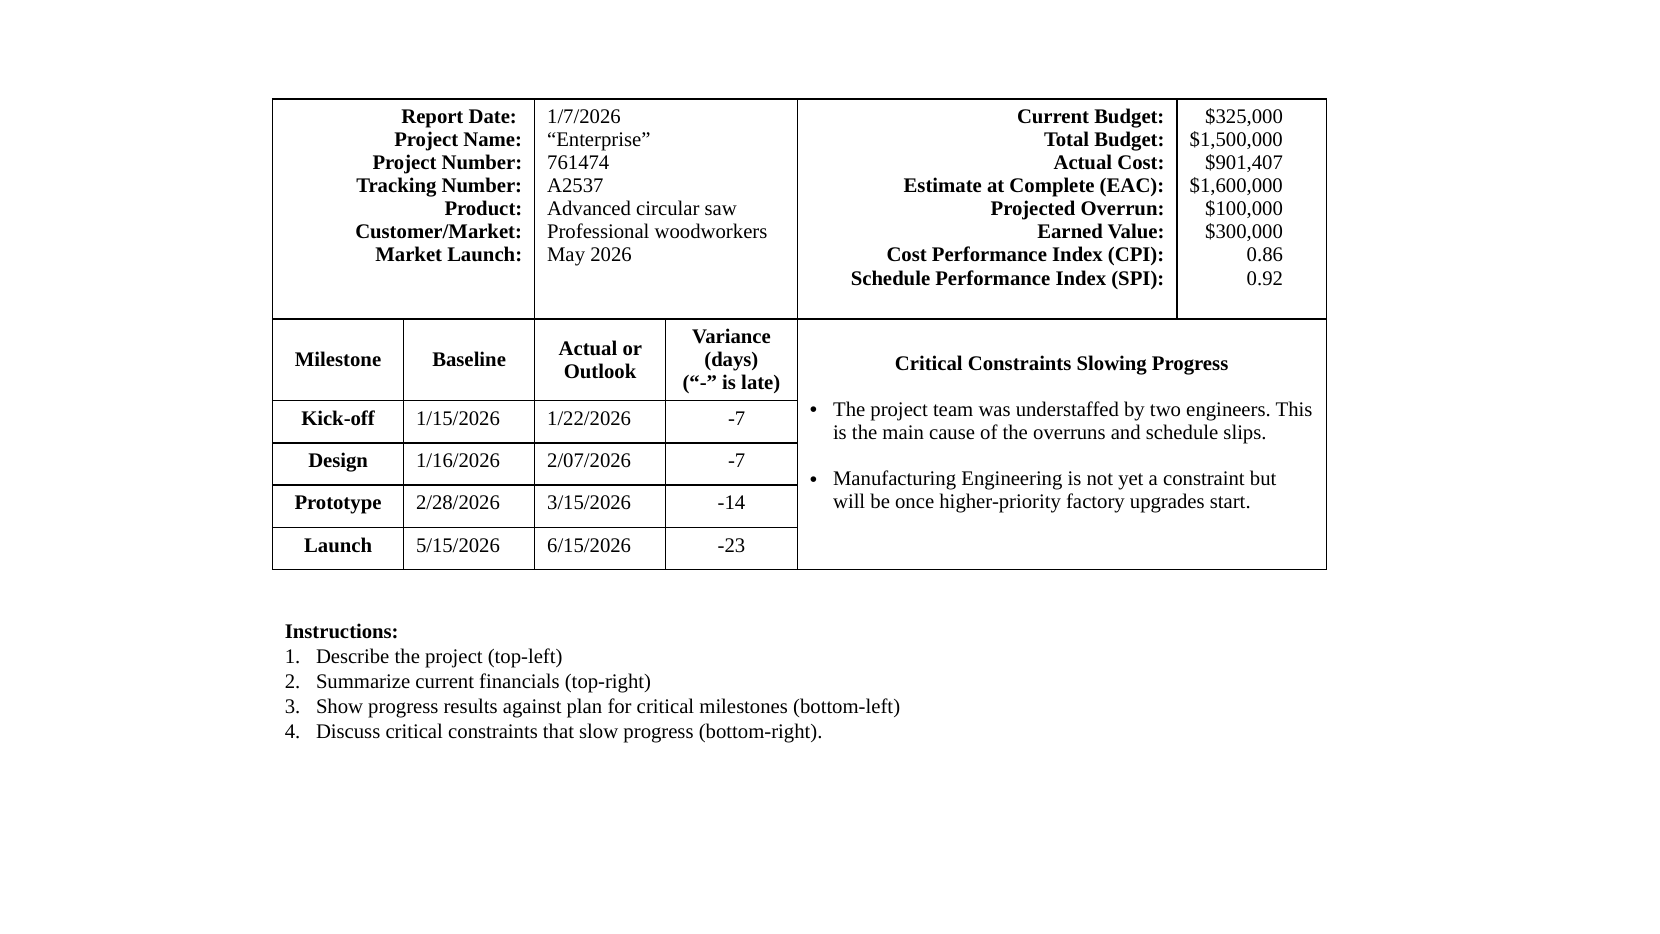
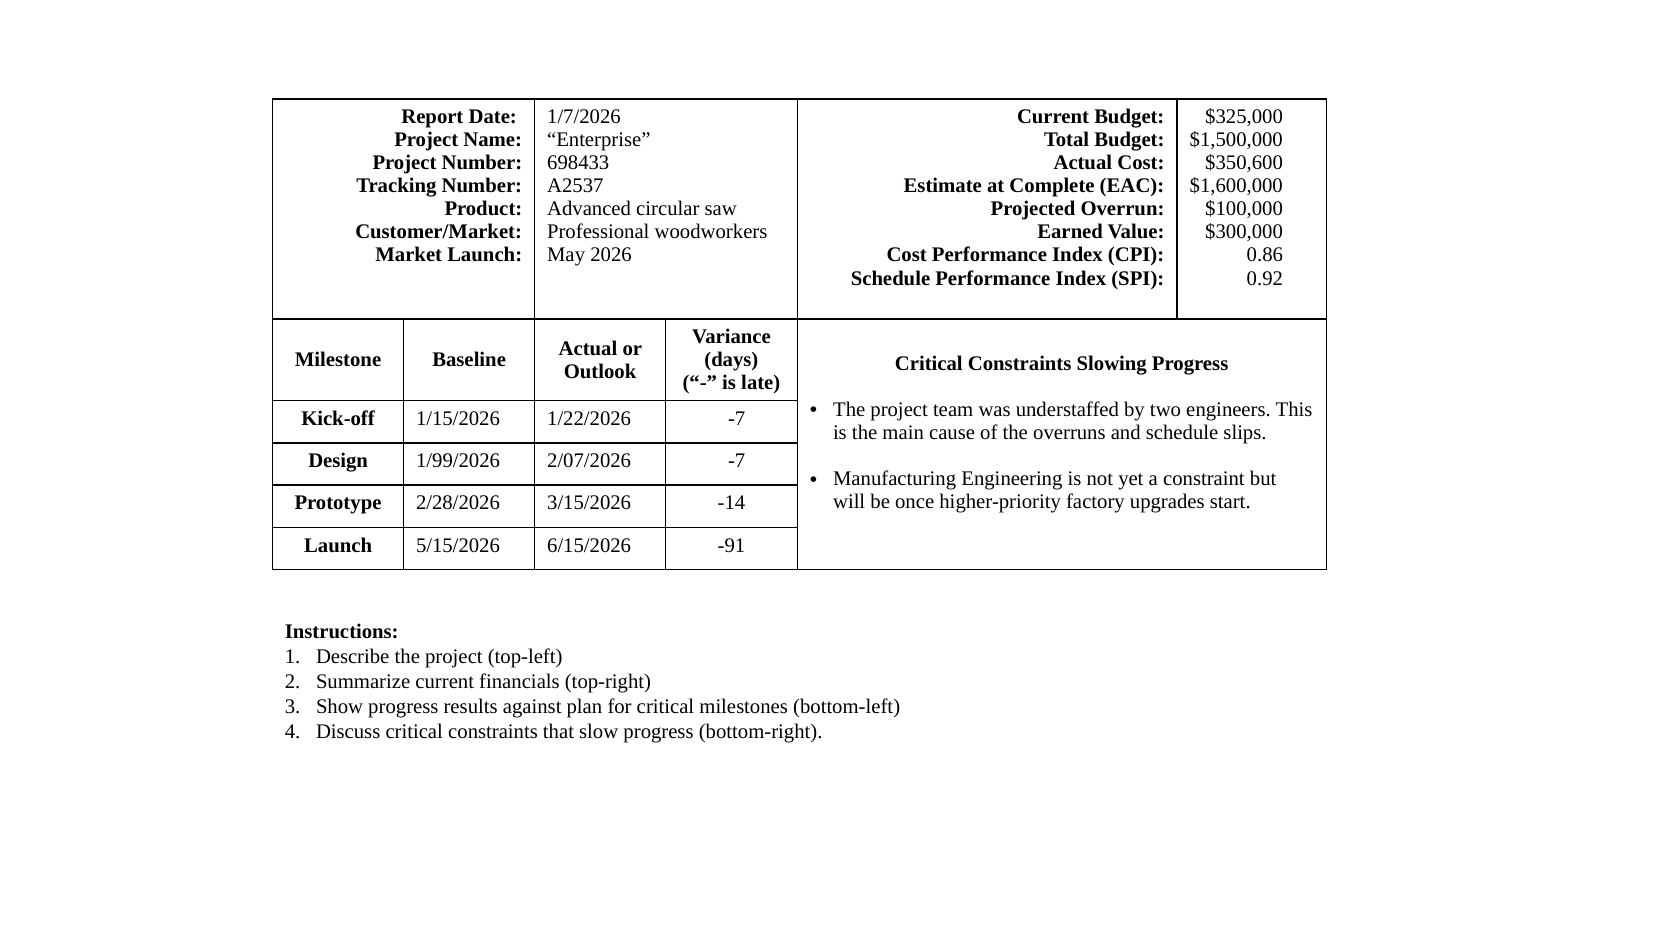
761474: 761474 -> 698433 (578, 163)
$901,407: $901,407 -> $350,600 (1244, 163)
1/16/2026: 1/16/2026 -> 1/99/2026 (458, 461)
-23: -23 -> -91 (732, 545)
